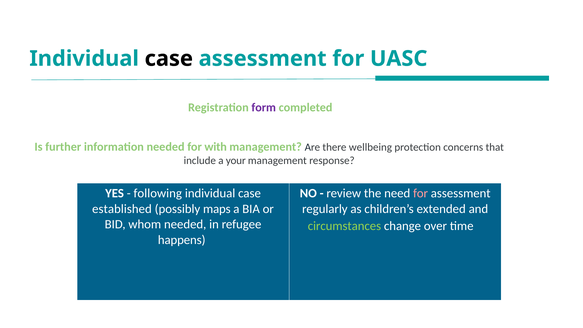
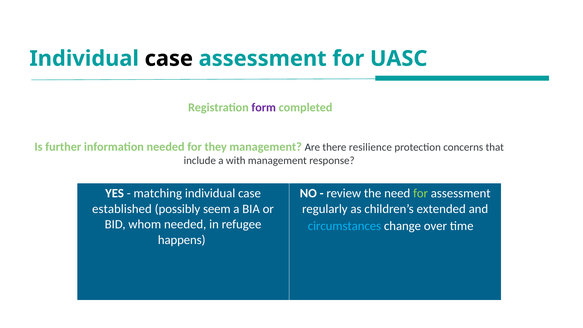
with: with -> they (216, 147)
wellbeing: wellbeing -> resilience (370, 147)
your: your -> with (236, 161)
following: following -> matching (158, 193)
for colour: pink -> light green (421, 193)
maps: maps -> seem (217, 209)
circumstances colour: light green -> light blue (344, 226)
